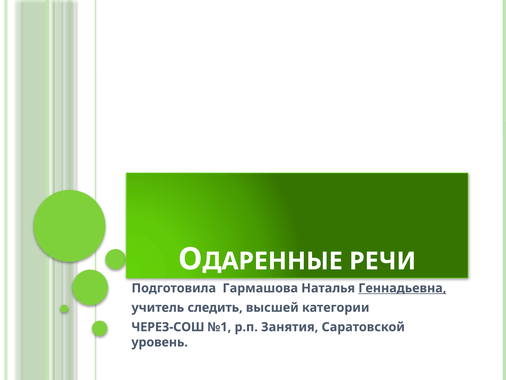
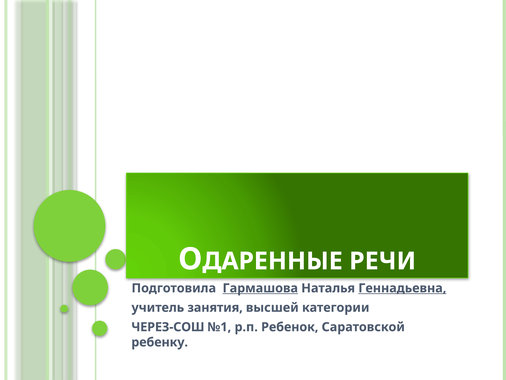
Гармашова underline: none -> present (260, 288)
следить: следить -> занятия (215, 307)
Занятия: Занятия -> Ребенок (290, 327)
уровень: уровень -> ребенку (160, 342)
